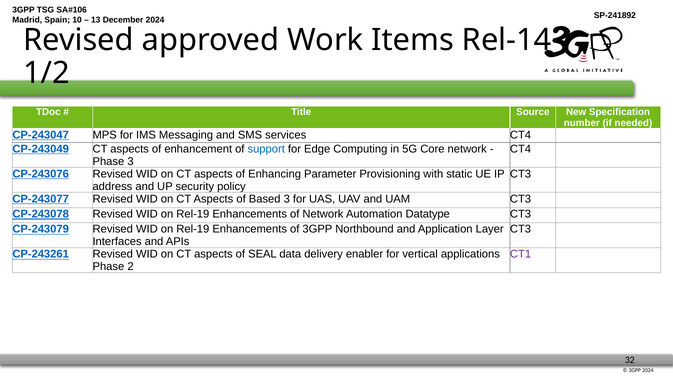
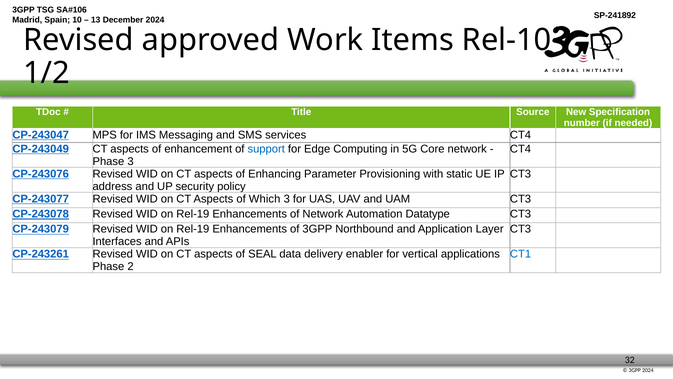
Rel-14: Rel-14 -> Rel-10 (507, 40)
Based: Based -> Which (265, 199)
CT1 colour: purple -> blue (521, 254)
